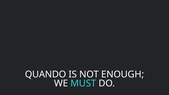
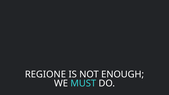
QUANDO: QUANDO -> REGIONE (45, 74)
